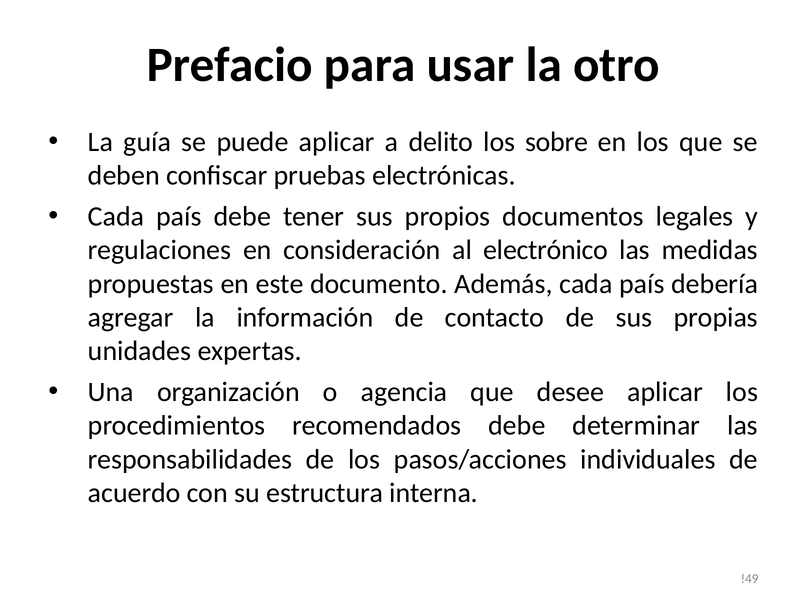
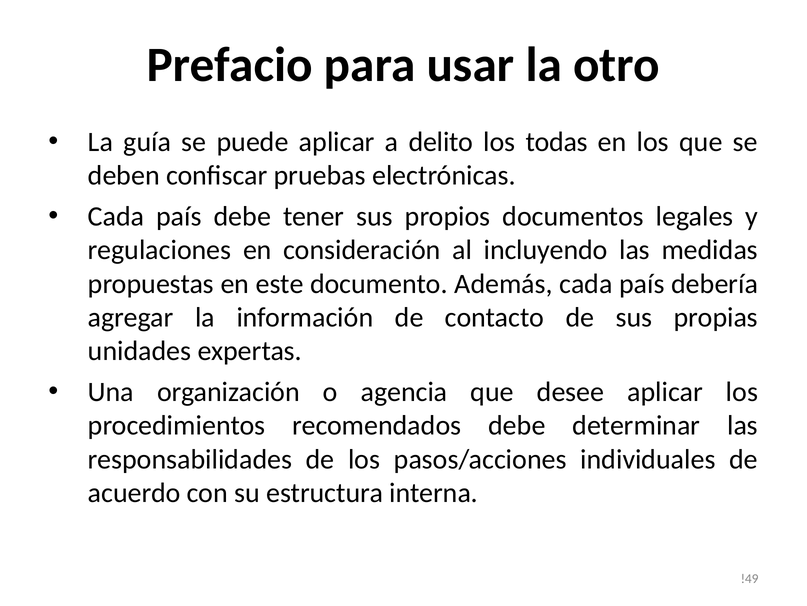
sobre: sobre -> todas (557, 142)
electrónico: electrónico -> incluyendo (546, 250)
